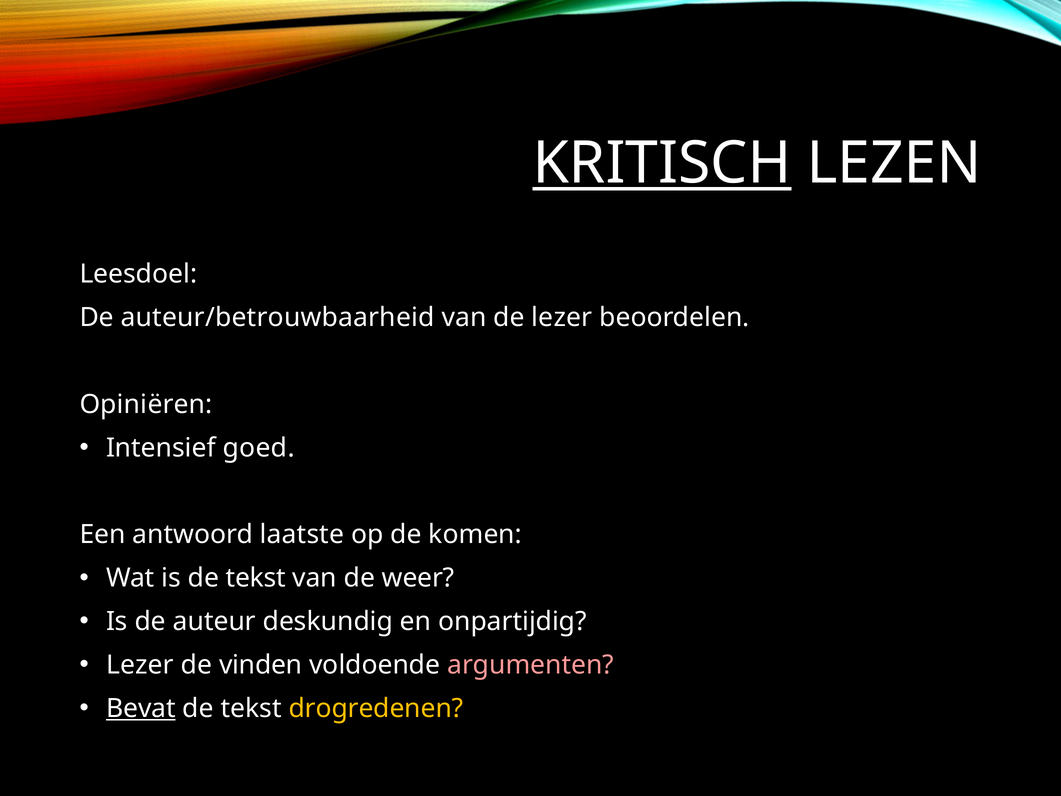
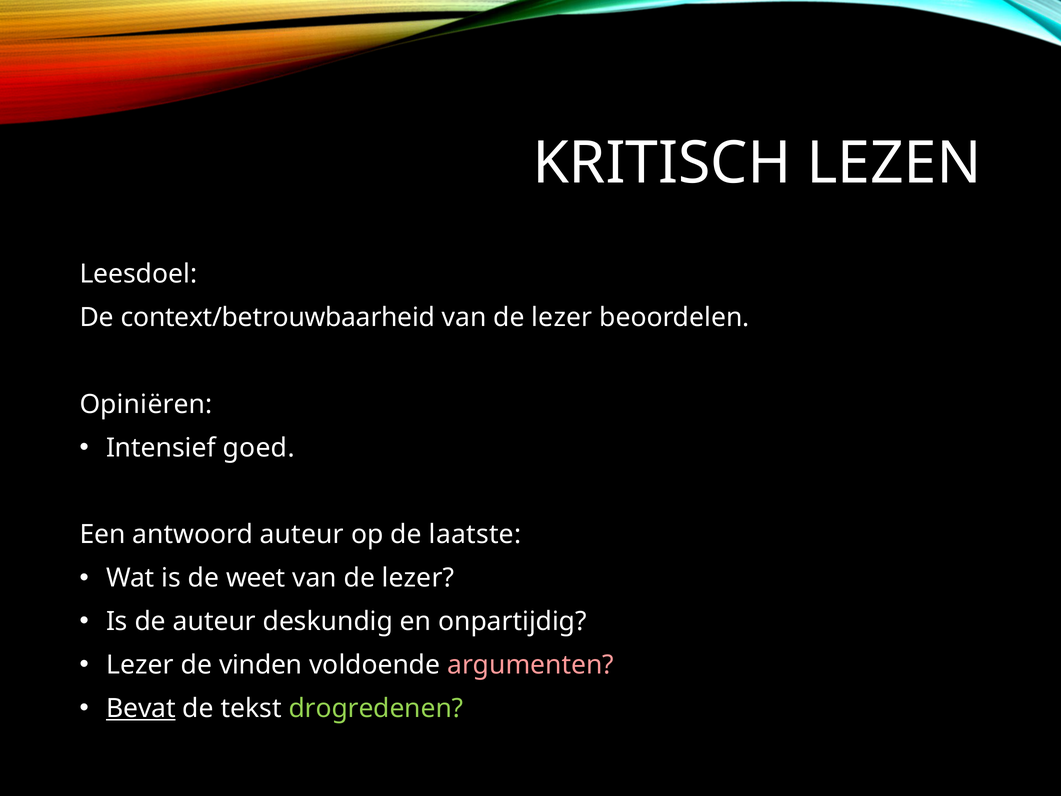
KRITISCH underline: present -> none (662, 163)
auteur/betrouwbaarheid: auteur/betrouwbaarheid -> context/betrouwbaarheid (278, 318)
antwoord laatste: laatste -> auteur (302, 534)
komen: komen -> laatste (475, 534)
is de tekst: tekst -> weet (256, 578)
weer: weer -> lezer (418, 578)
drogredenen colour: yellow -> light green (376, 708)
